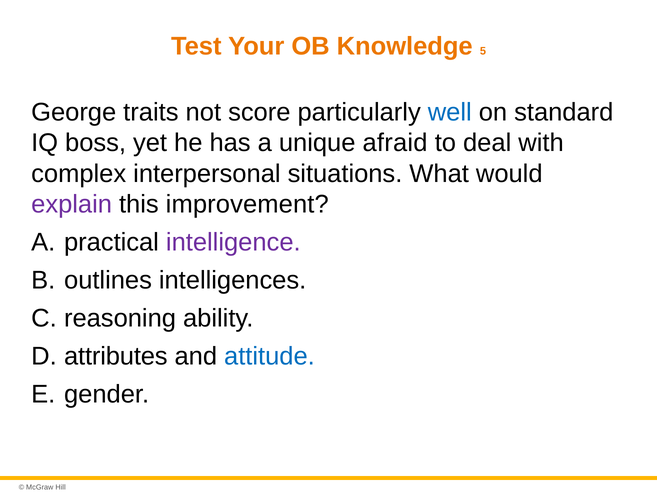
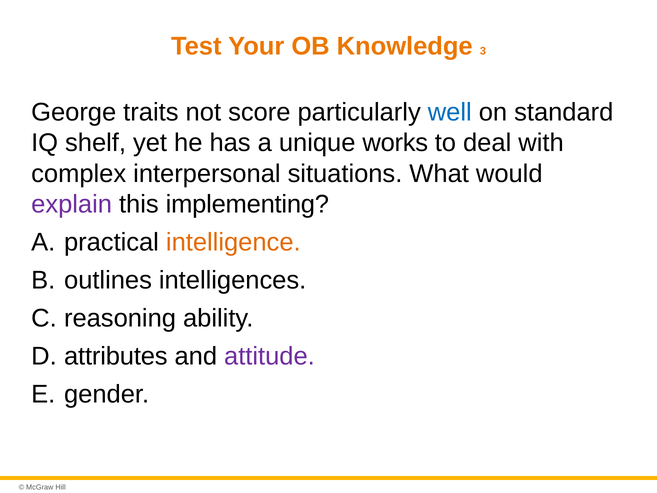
5: 5 -> 3 (483, 51)
boss: boss -> shelf (96, 143)
afraid: afraid -> works (395, 143)
improvement: improvement -> implementing (247, 204)
intelligence colour: purple -> orange (233, 242)
attitude colour: blue -> purple (269, 356)
